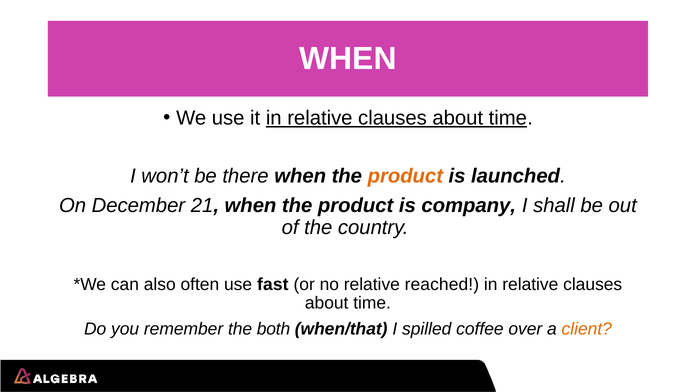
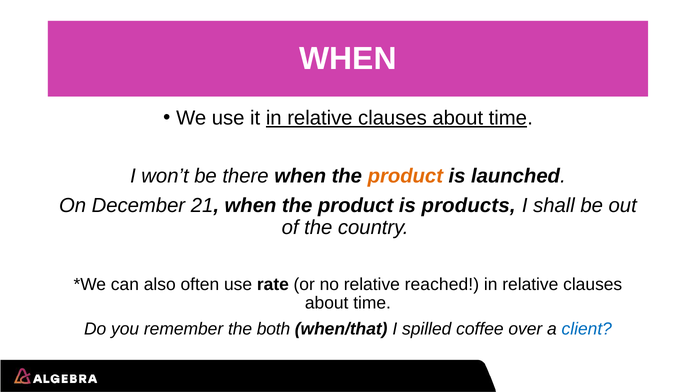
company: company -> products (469, 205)
fast: fast -> rate (273, 284)
client colour: orange -> blue (587, 329)
